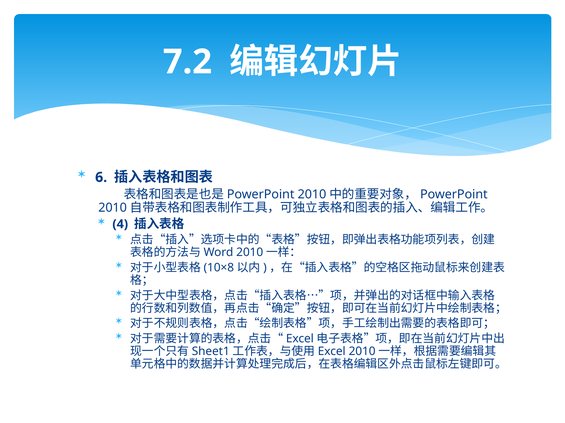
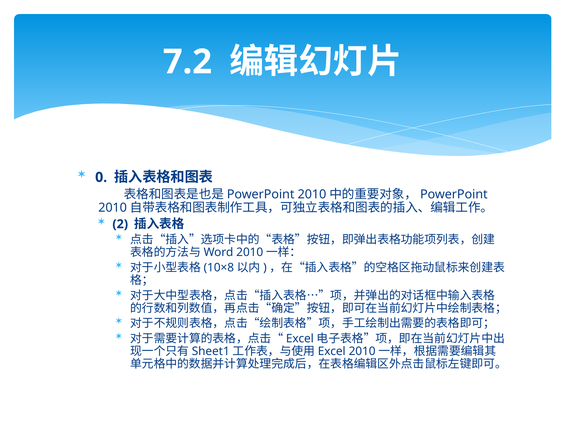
6: 6 -> 0 (101, 178)
4: 4 -> 2 (120, 225)
